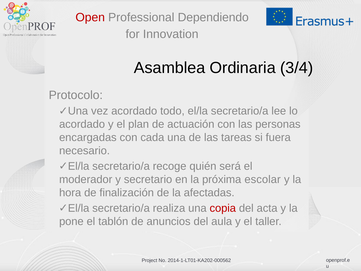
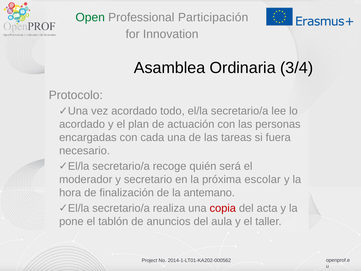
Open colour: red -> green (90, 17)
Dependiendo: Dependiendo -> Participación (213, 17)
afectadas: afectadas -> antemano (209, 193)
